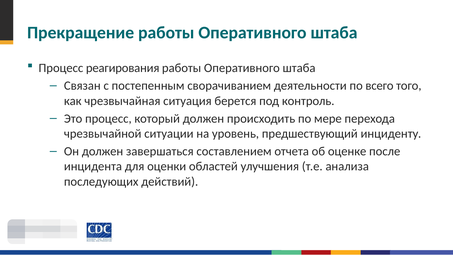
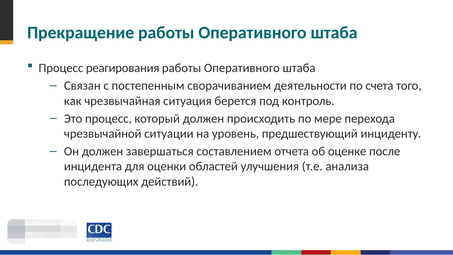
всего: всего -> счета (380, 86)
